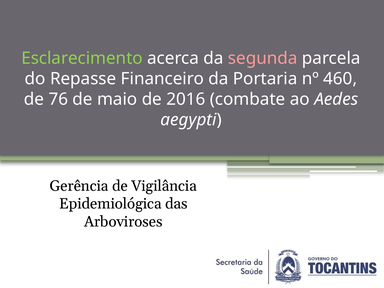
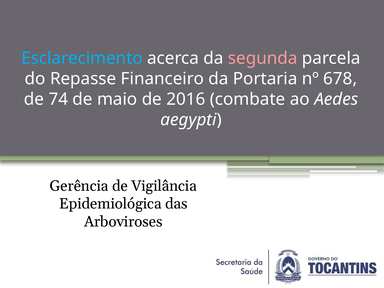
Esclarecimento colour: light green -> light blue (82, 58)
460: 460 -> 678 (340, 79)
76: 76 -> 74 (58, 99)
